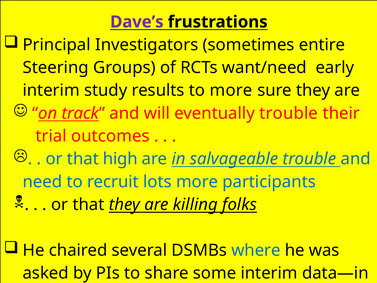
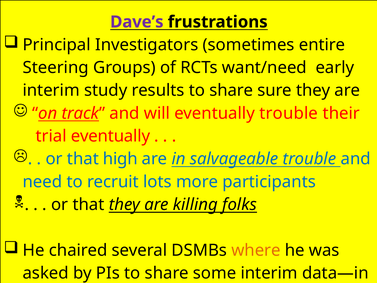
results to more: more -> share (231, 90)
trial outcomes: outcomes -> eventually (110, 136)
where colour: blue -> orange (256, 250)
